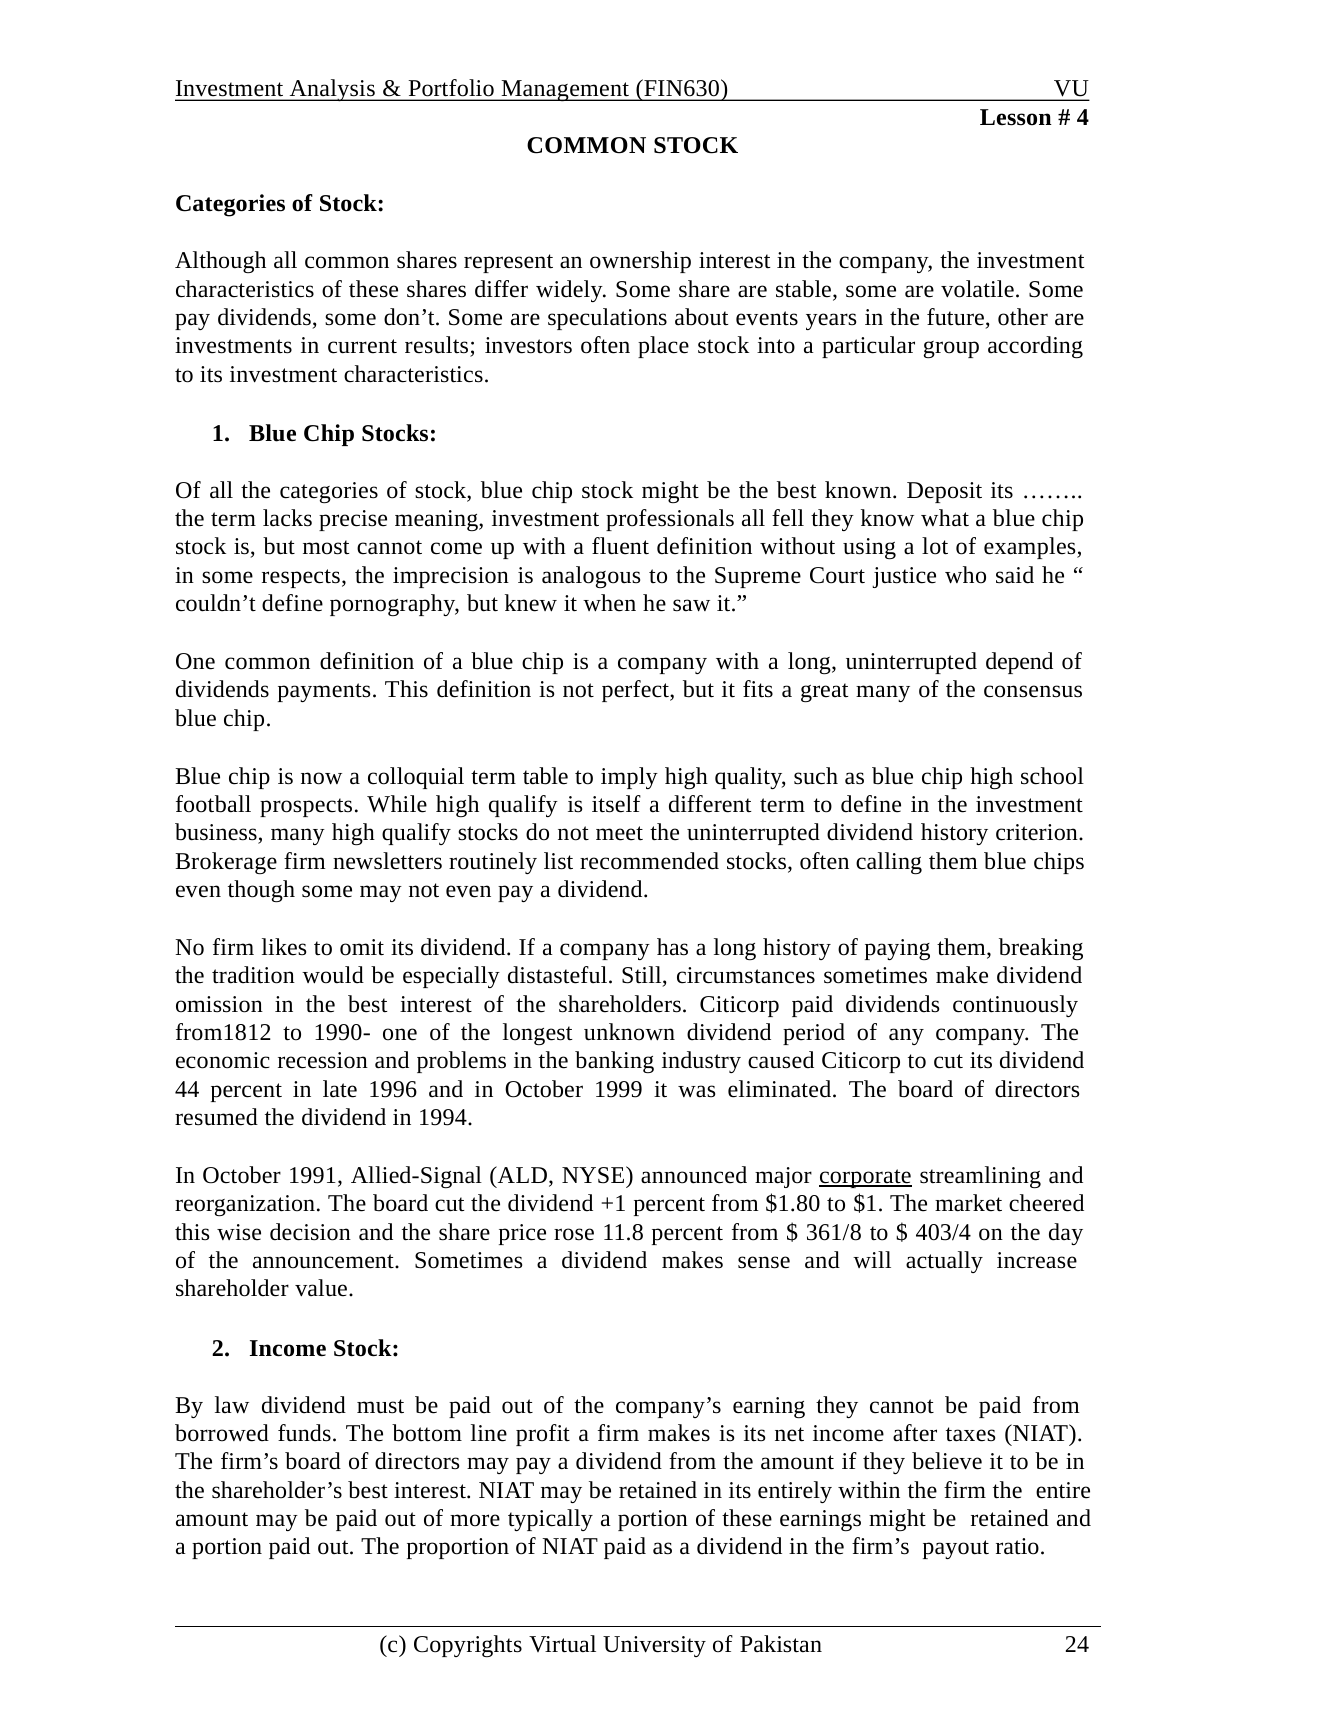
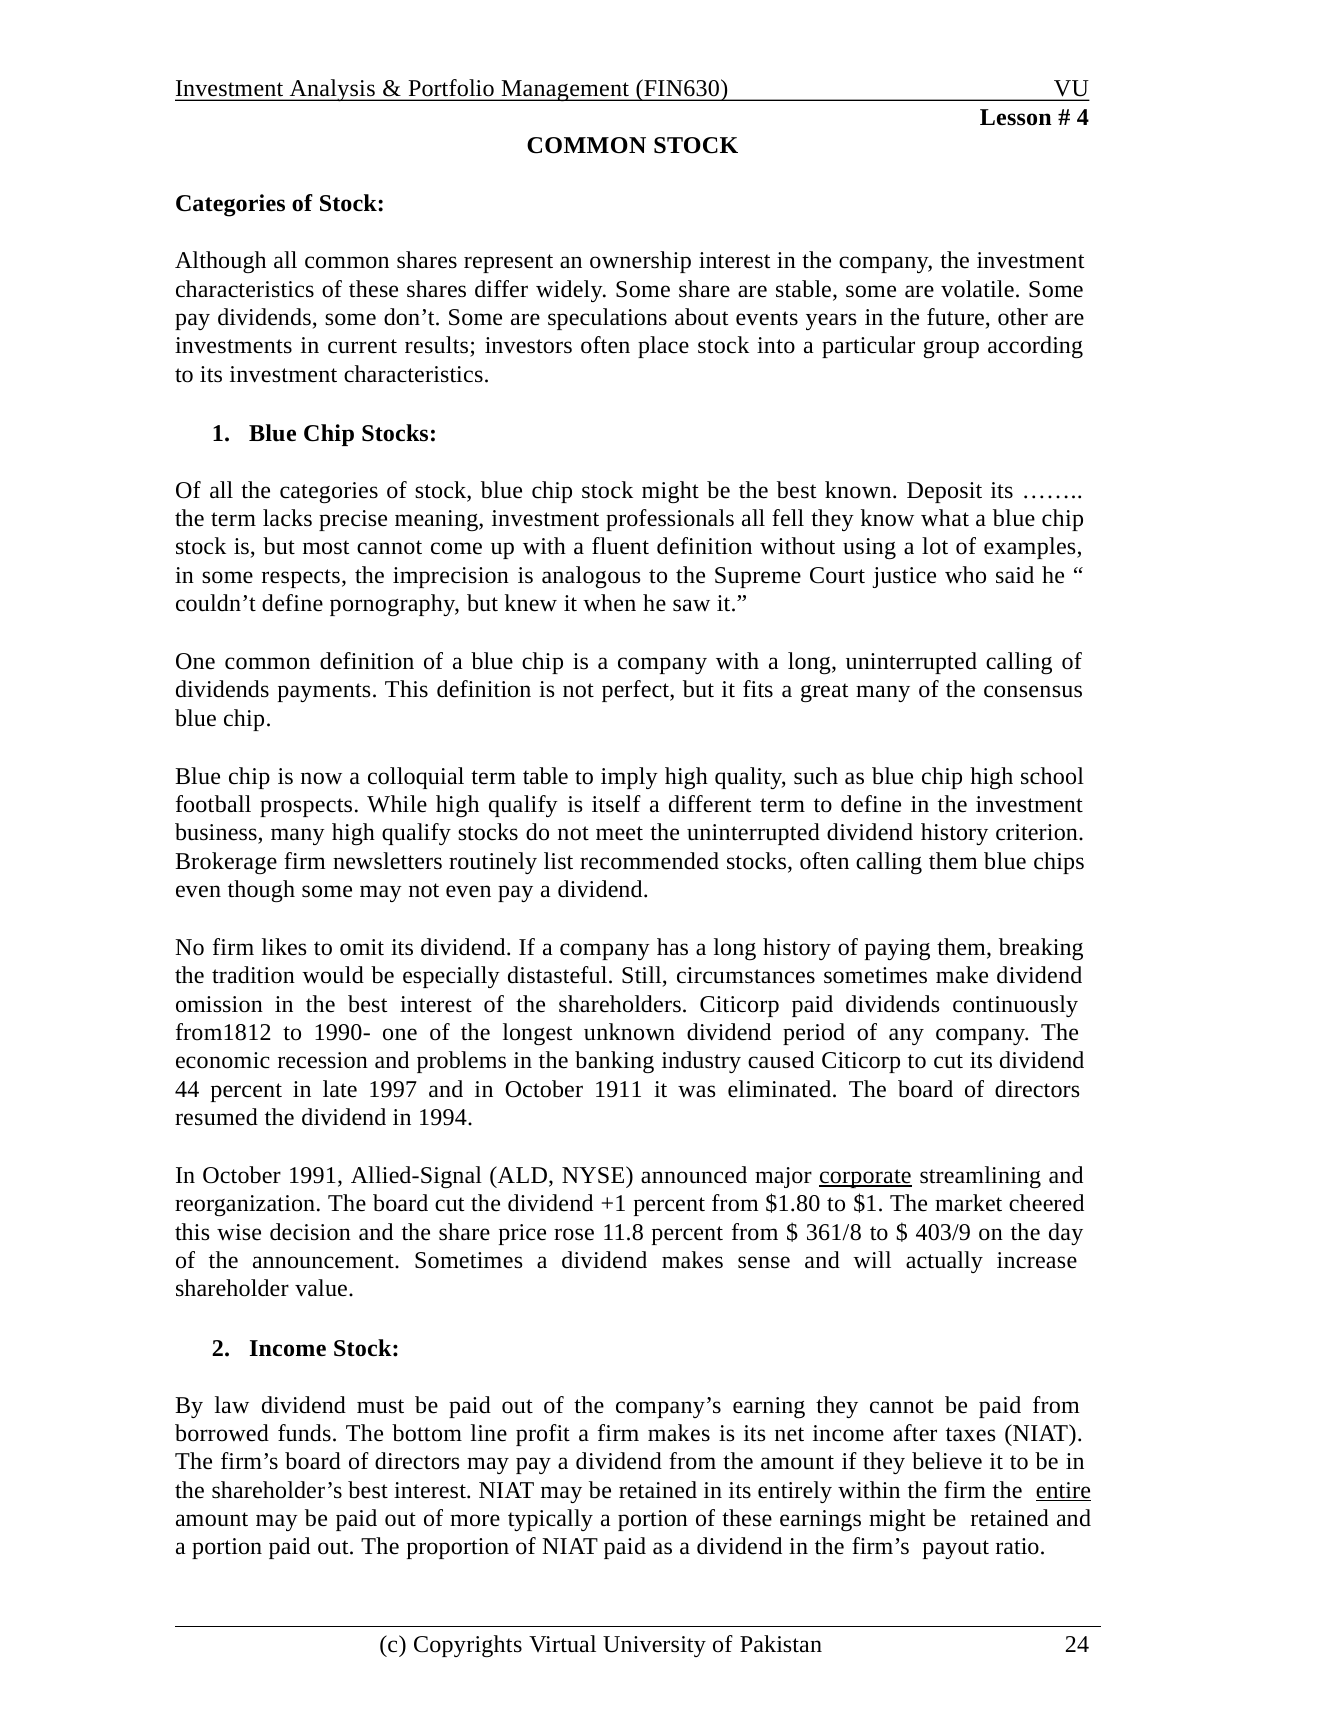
uninterrupted depend: depend -> calling (1019, 662)
1996: 1996 -> 1997 (393, 1089)
1999: 1999 -> 1911 (618, 1089)
403/4: 403/4 -> 403/9 (943, 1232)
entire underline: none -> present (1063, 1490)
